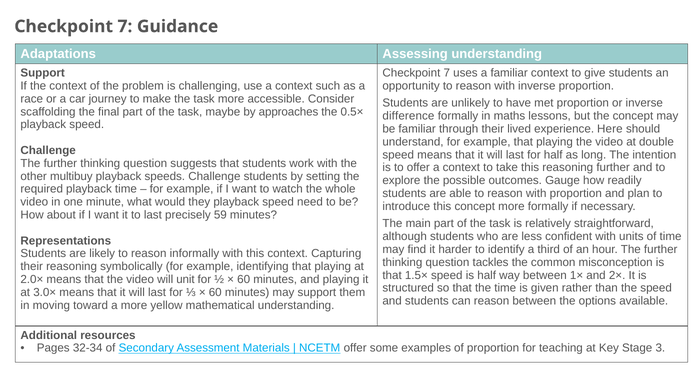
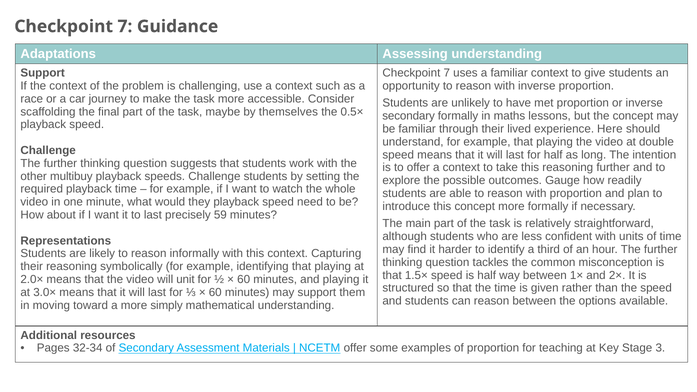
approaches: approaches -> themselves (288, 112)
difference: difference -> secondary (409, 116)
yellow: yellow -> simply (167, 305)
